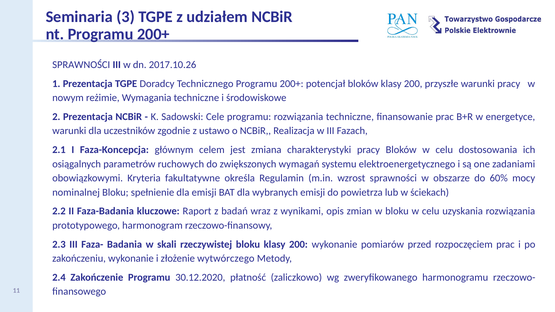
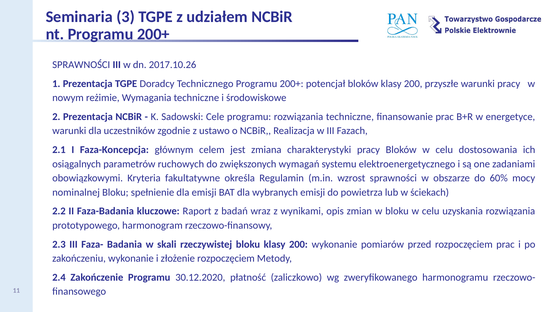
złożenie wytwórczego: wytwórczego -> rozpoczęciem (226, 259)
